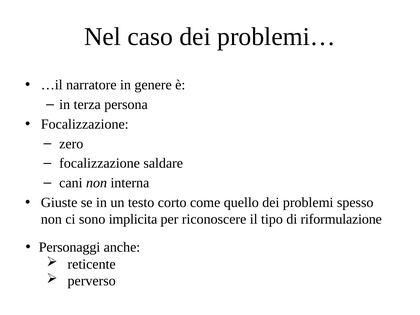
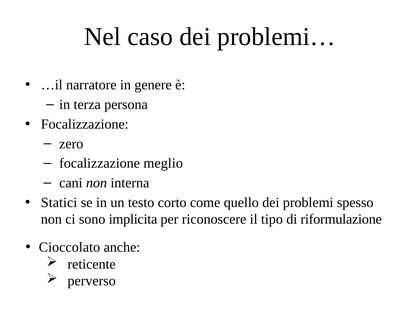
saldare: saldare -> meglio (163, 163)
Giuste: Giuste -> Statici (59, 203)
Personaggi: Personaggi -> Cioccolato (69, 247)
